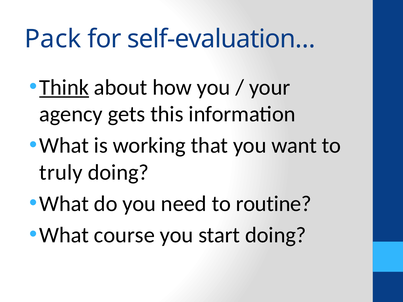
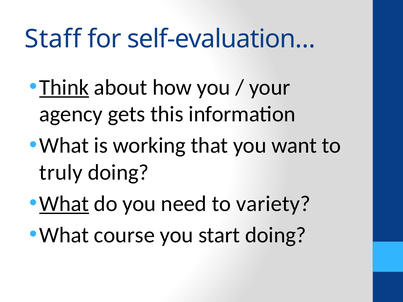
Pack: Pack -> Staff (53, 39)
What underline: none -> present (64, 204)
routine: routine -> variety (273, 204)
